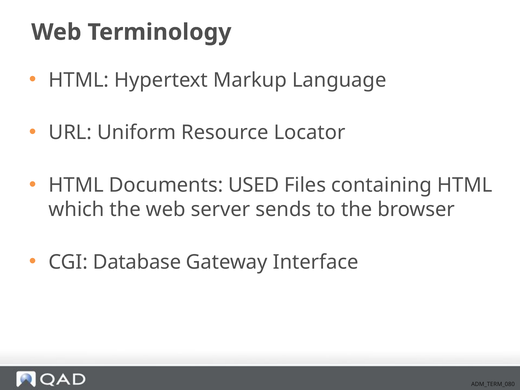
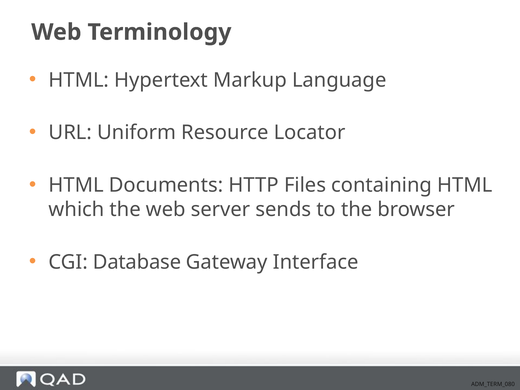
USED: USED -> HTTP (254, 185)
